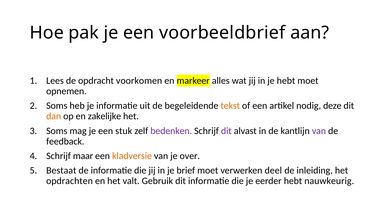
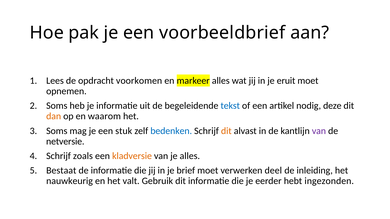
je hebt: hebt -> eruit (286, 81)
tekst colour: orange -> blue (230, 106)
zakelijke: zakelijke -> waarom (104, 116)
bedenken colour: purple -> blue (171, 131)
dit colour: purple -> orange (226, 131)
feedback: feedback -> netversie (65, 142)
maar: maar -> zoals (83, 156)
je over: over -> alles (190, 156)
opdrachten: opdrachten -> nauwkeurig (70, 181)
nauwkeurig: nauwkeurig -> ingezonden (329, 181)
